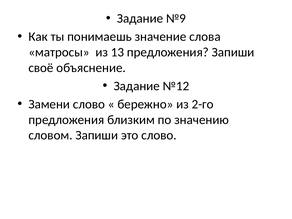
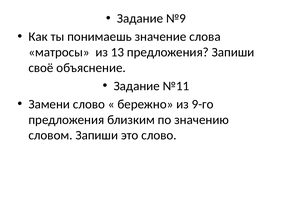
№12: №12 -> №11 (176, 86)
2-го: 2-го -> 9-го (203, 104)
